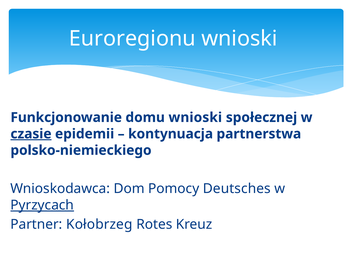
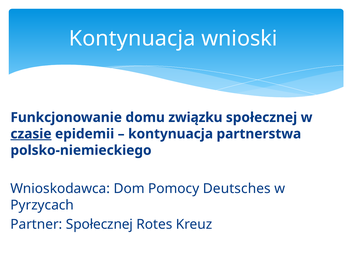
Euroregionu: Euroregionu -> Kontynuacja (132, 39)
domu wnioski: wnioski -> związku (195, 117)
Pyrzycach underline: present -> none (42, 205)
Partner Kołobrzeg: Kołobrzeg -> Społecznej (99, 224)
